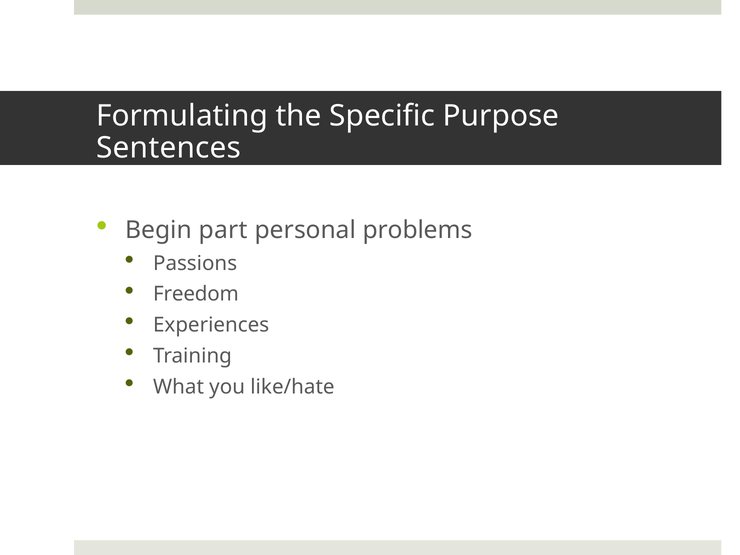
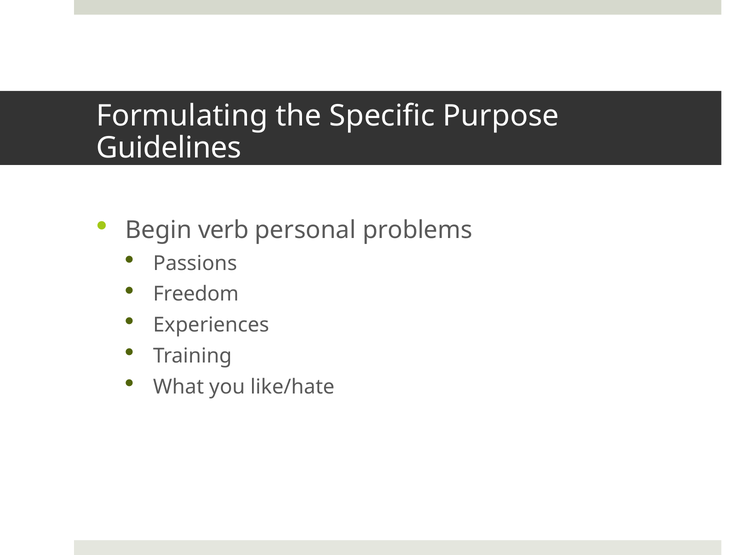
Sentences: Sentences -> Guidelines (169, 148)
part: part -> verb (224, 230)
